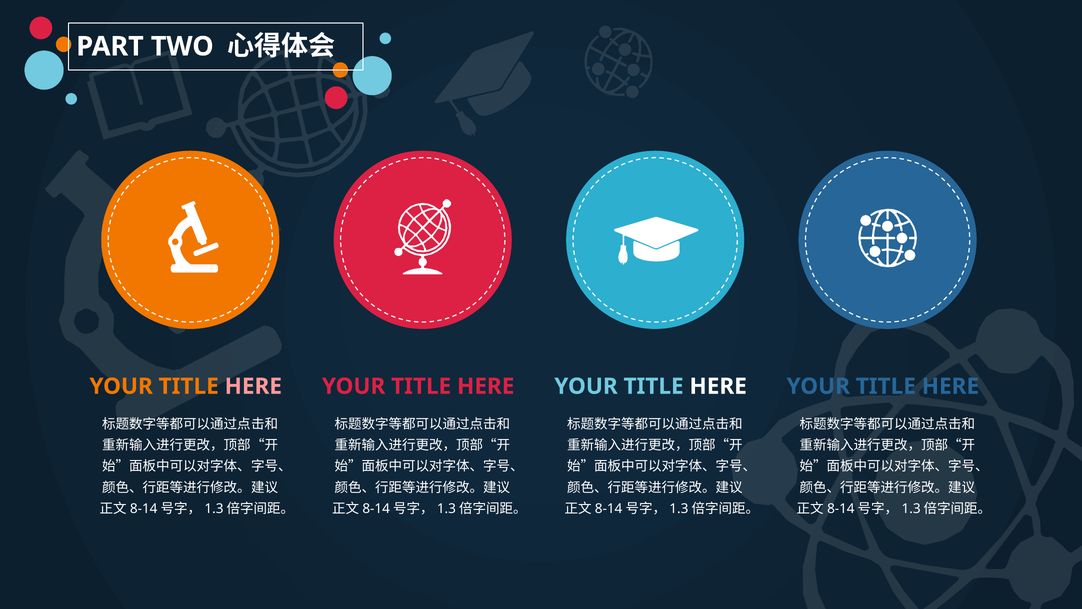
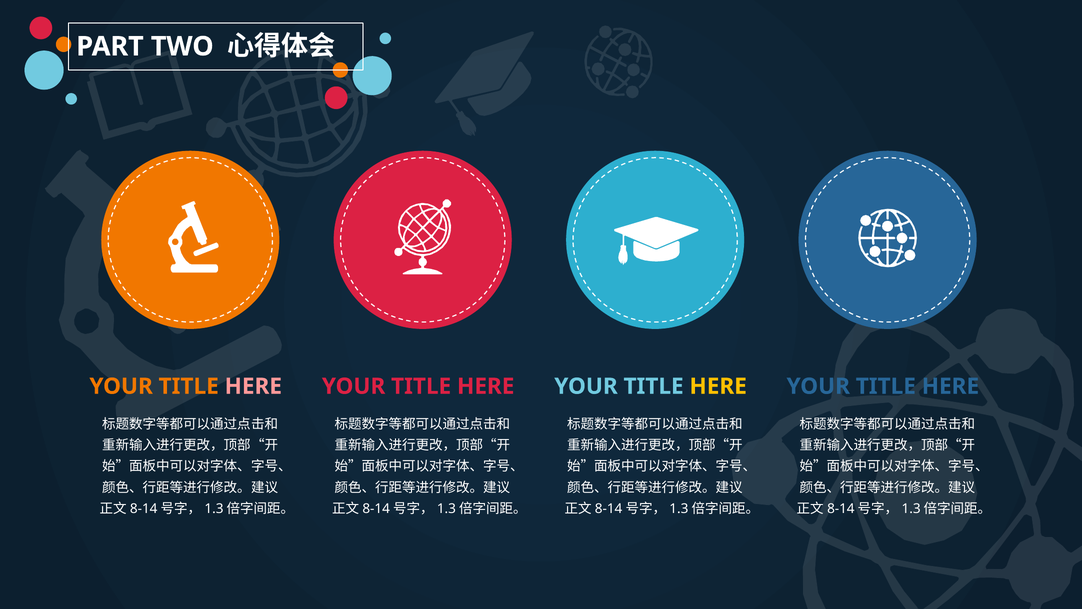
HERE colour: white -> yellow (718, 386)
